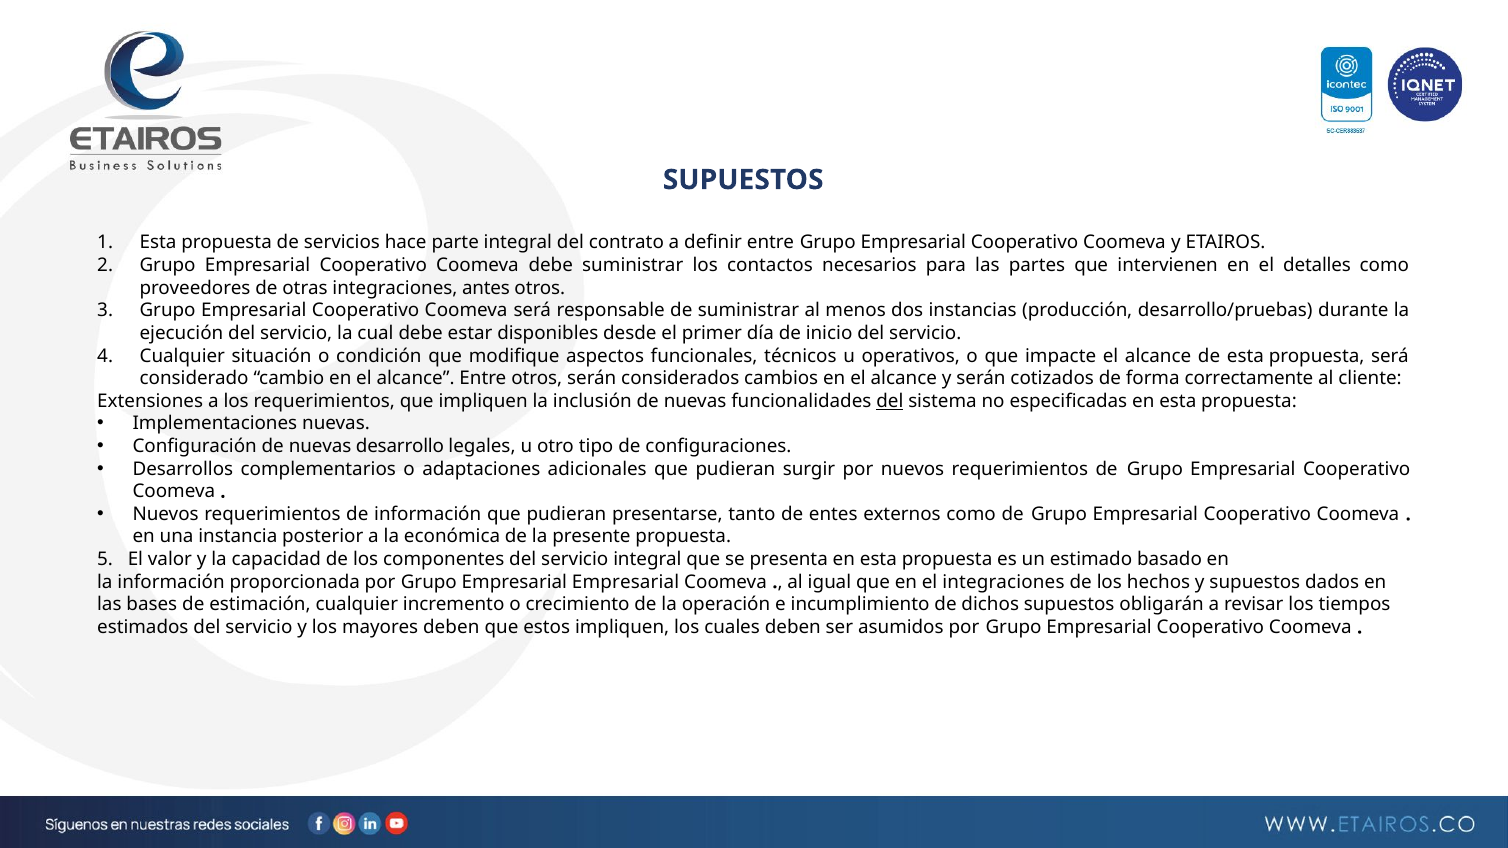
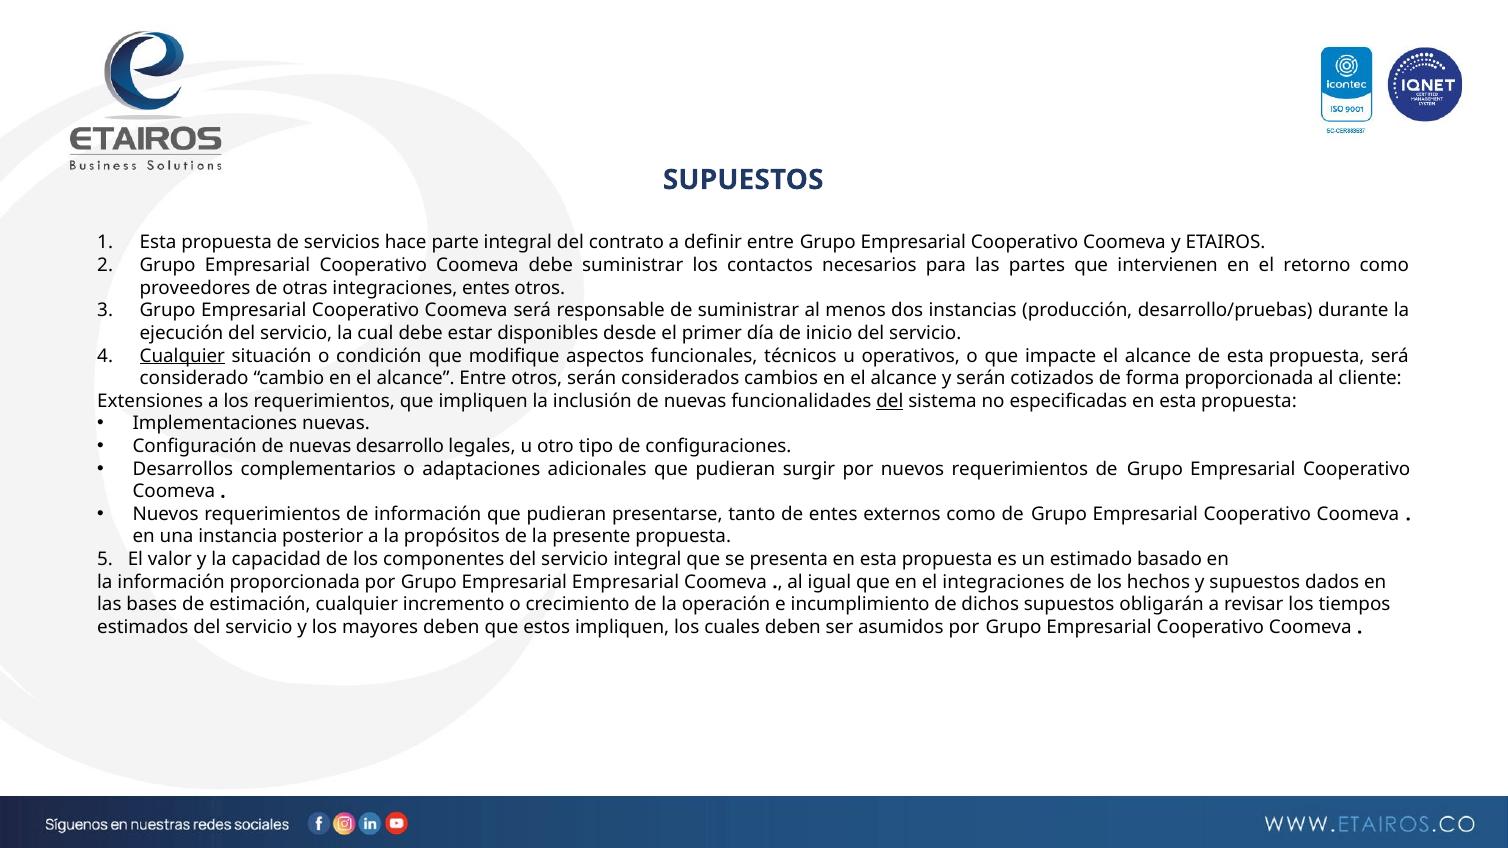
detalles: detalles -> retorno (1317, 265)
integraciones antes: antes -> entes (486, 288)
Cualquier underline: none -> present (182, 356)
forma correctamente: correctamente -> proporcionada (1249, 379)
económica: económica -> propósitos (452, 537)
